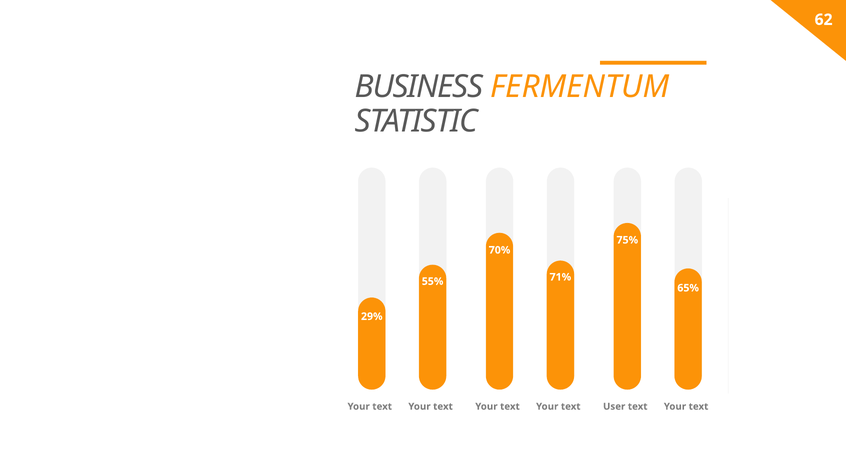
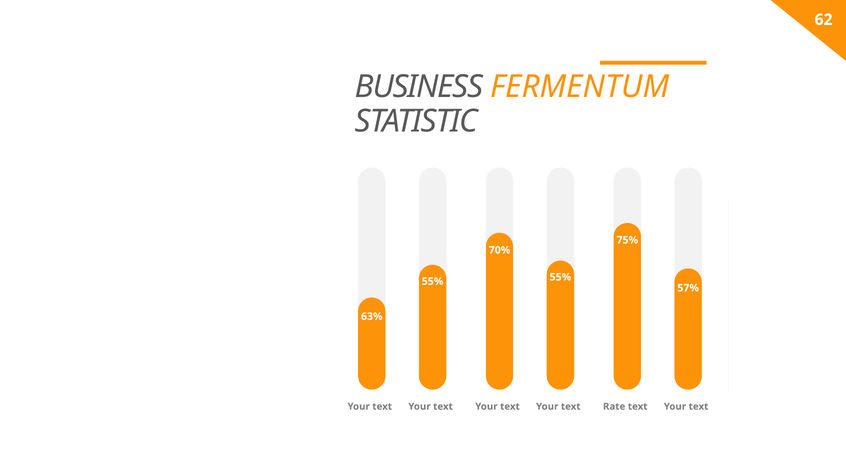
71%: 71% -> 55% (560, 277)
65%: 65% -> 57% (688, 288)
29%: 29% -> 63% (372, 316)
User: User -> Rate (614, 406)
